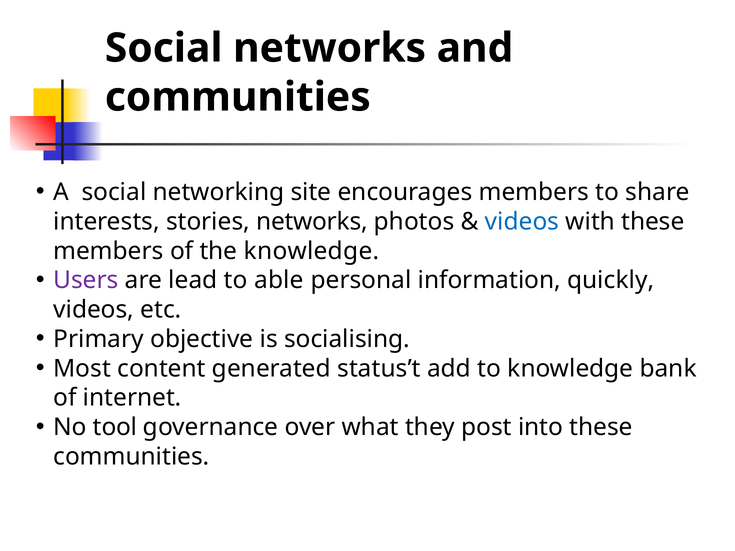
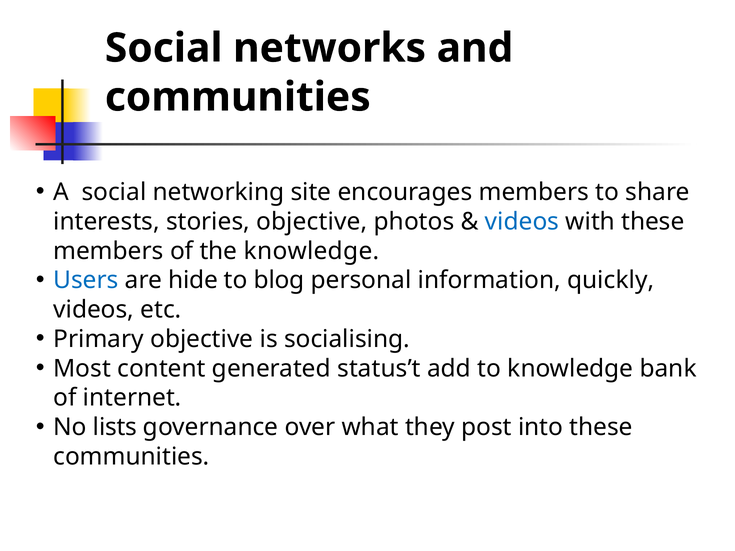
stories networks: networks -> objective (312, 222)
Users colour: purple -> blue (86, 280)
lead: lead -> hide (193, 280)
able: able -> blog (279, 280)
tool: tool -> lists (115, 427)
